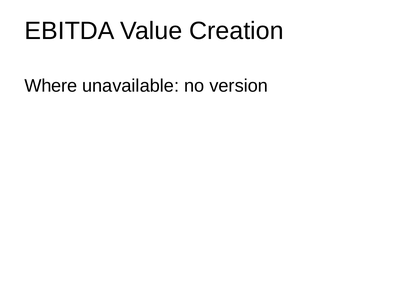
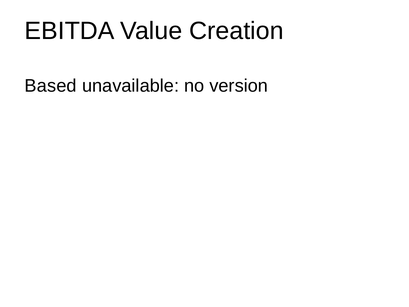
Where: Where -> Based (51, 86)
